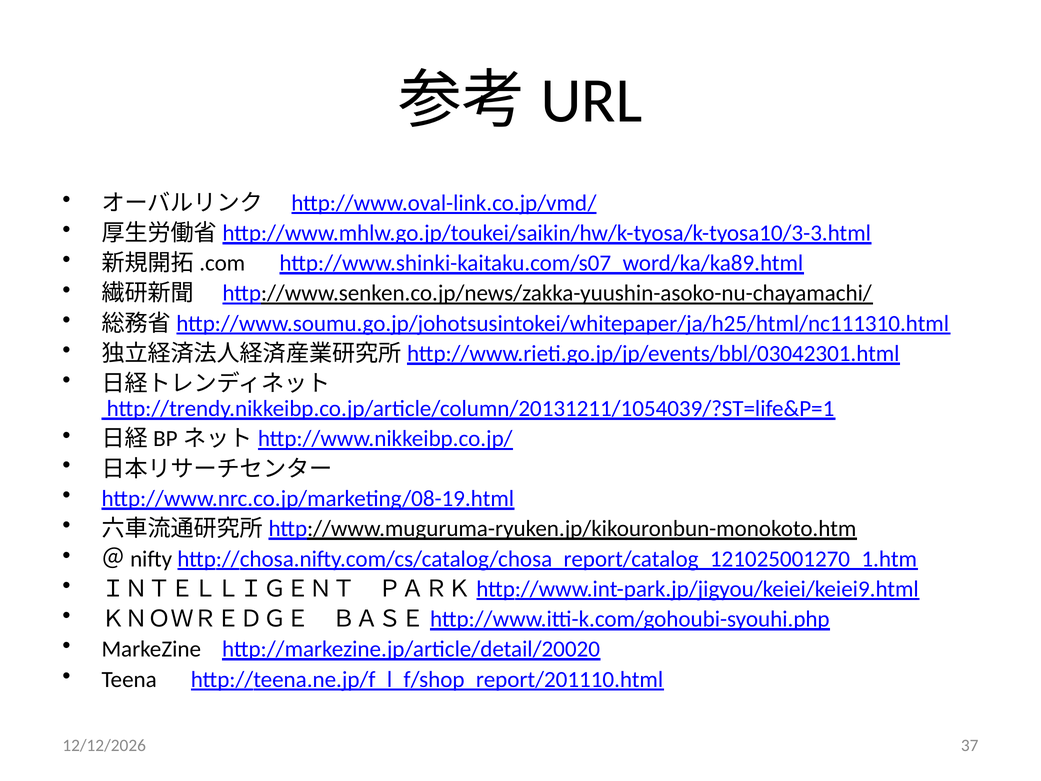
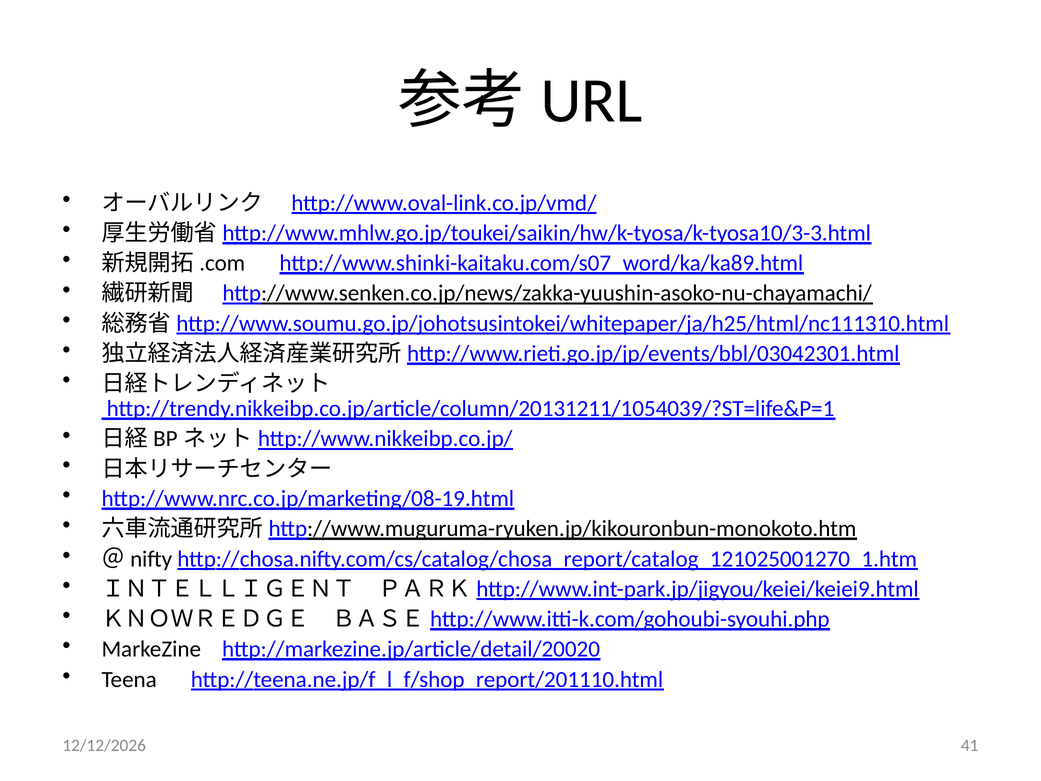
37: 37 -> 41 (970, 745)
